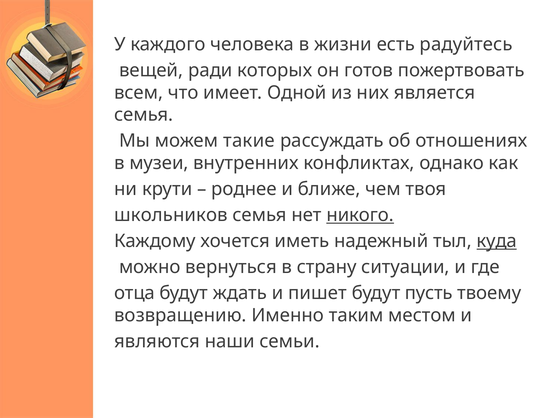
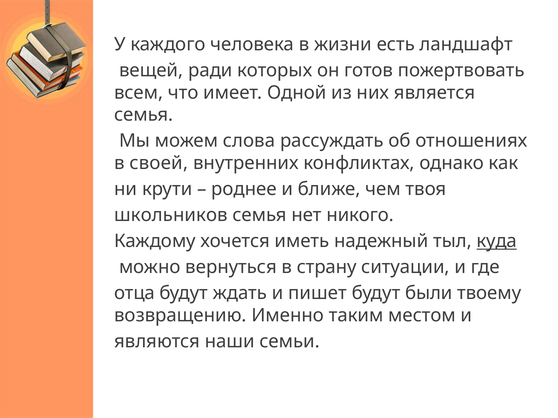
радуйтесь: радуйтесь -> ландшафт (466, 44)
такие: такие -> слова (249, 141)
музеи: музеи -> своей (159, 163)
никого underline: present -> none (360, 215)
пусть: пусть -> были (429, 293)
